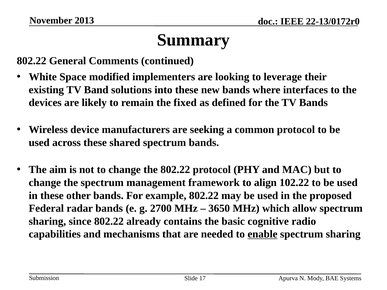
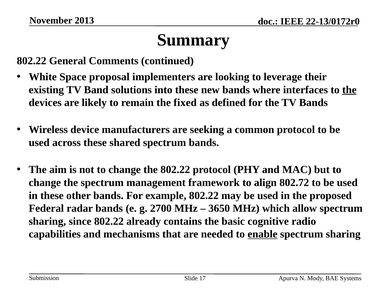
modified: modified -> proposal (109, 77)
the underline: none -> present (349, 90)
102.22: 102.22 -> 802.72 (294, 183)
